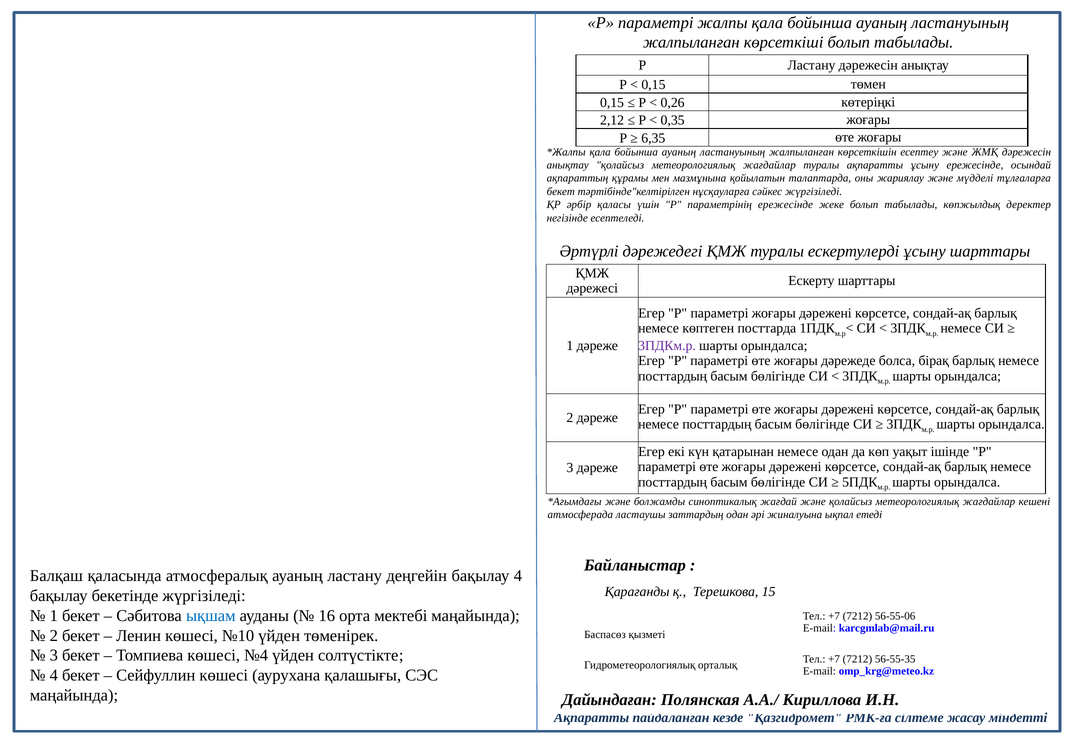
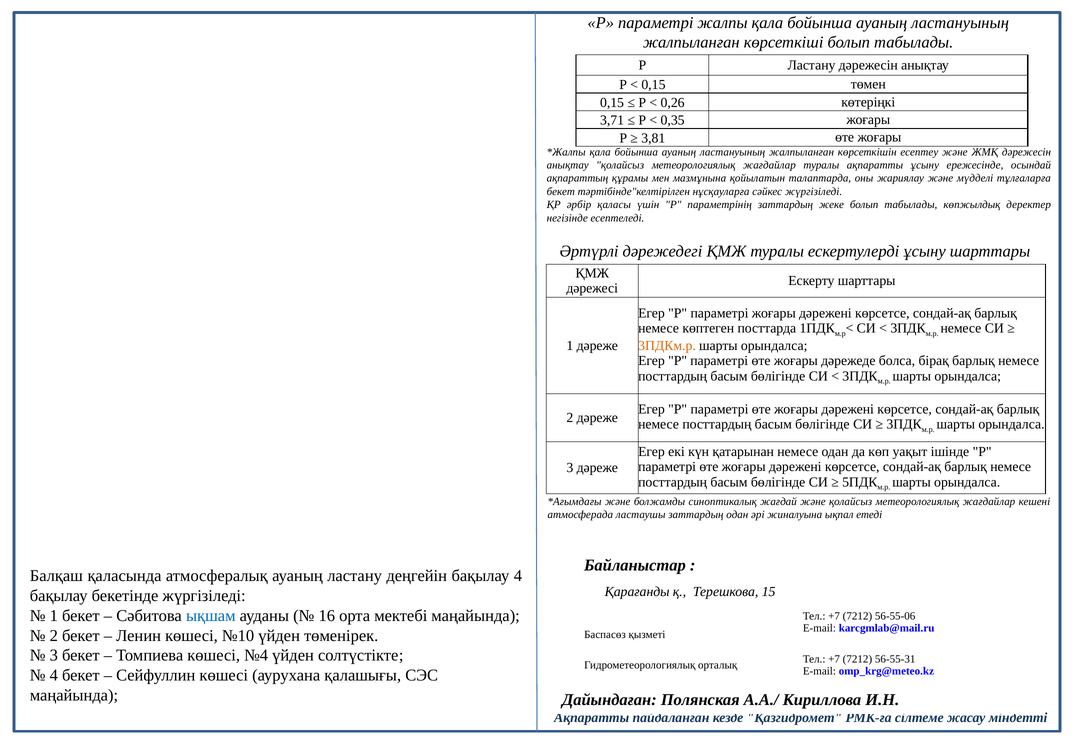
2,12: 2,12 -> 3,71 (612, 120)
6,35: 6,35 -> 3,81 (653, 138)
параметрінің ережесінде: ережесінде -> заттардың (786, 205)
3ПДКм.р colour: purple -> orange (667, 345)
56-55-35: 56-55-35 -> 56-55-31 (895, 659)
